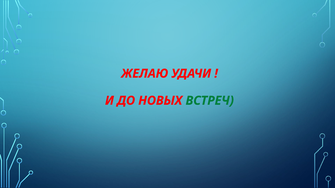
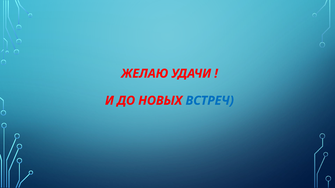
ВСТРЕЧ colour: green -> blue (210, 101)
